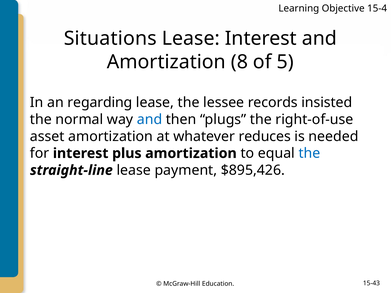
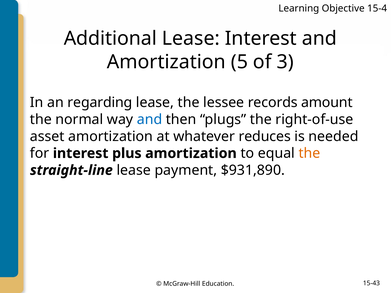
Situations: Situations -> Additional (110, 38)
8: 8 -> 5 (239, 62)
5: 5 -> 3 (285, 62)
insisted: insisted -> amount (327, 103)
the colour: blue -> orange (309, 153)
$895,426: $895,426 -> $931,890 (253, 170)
